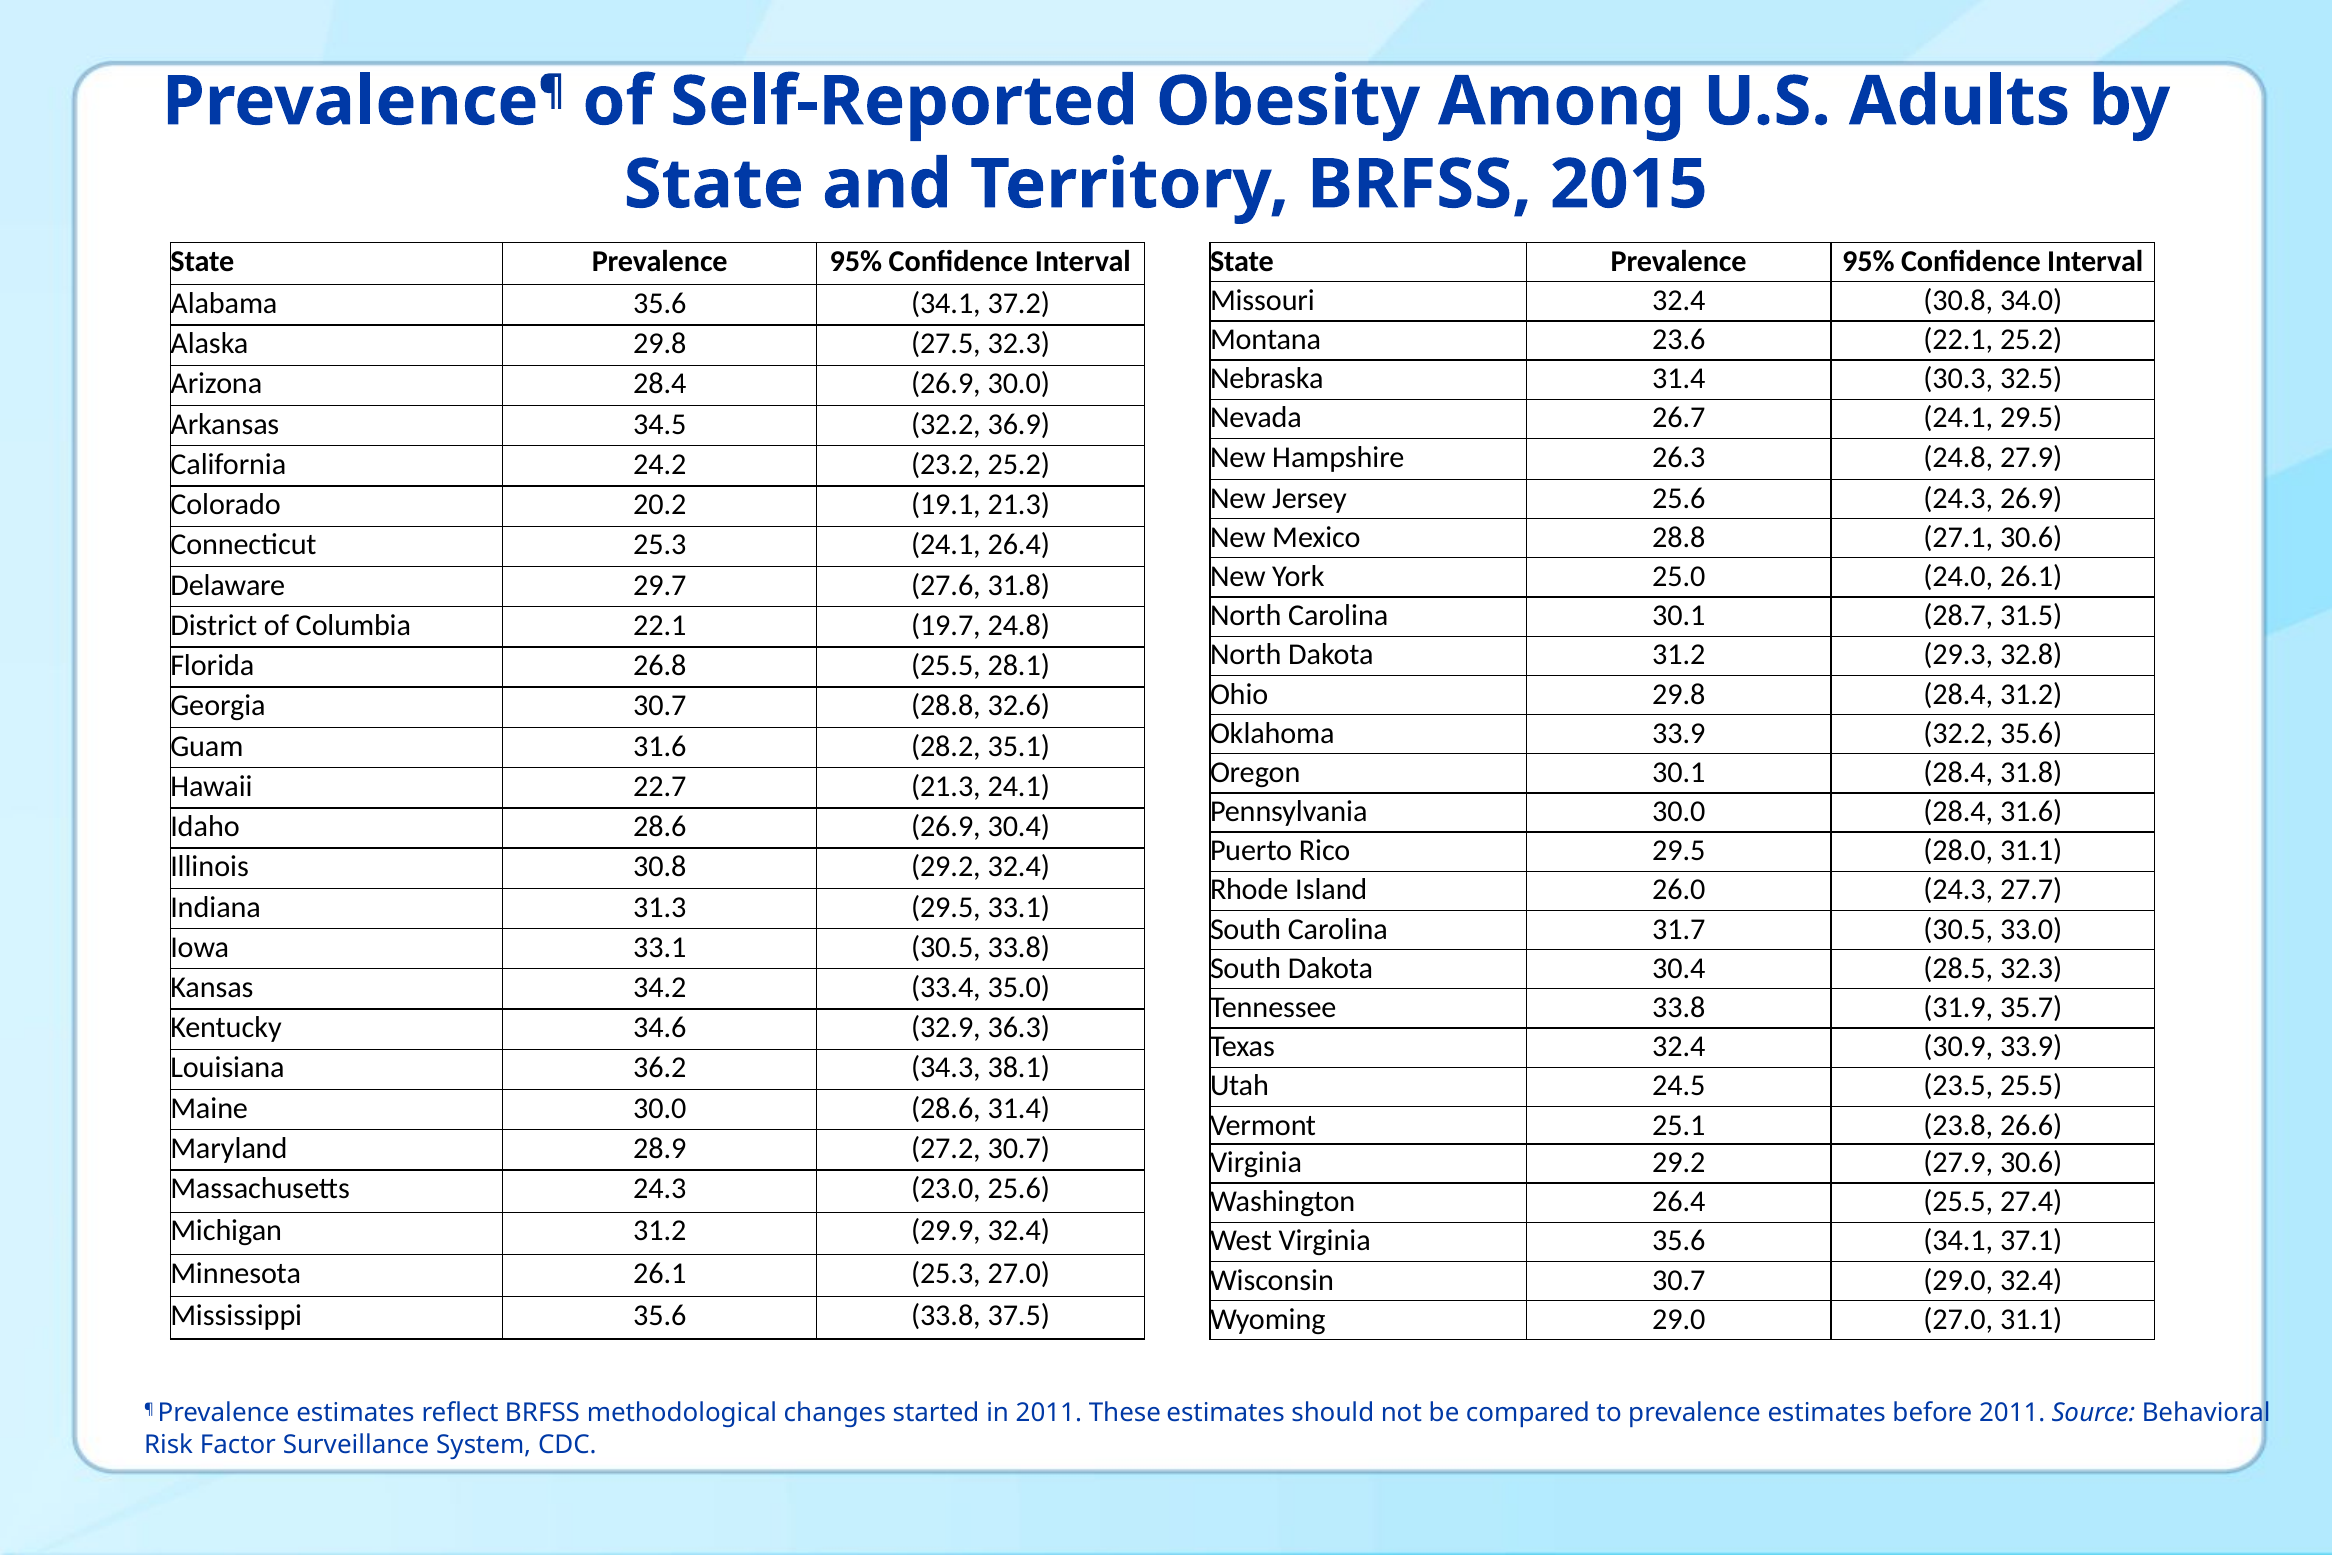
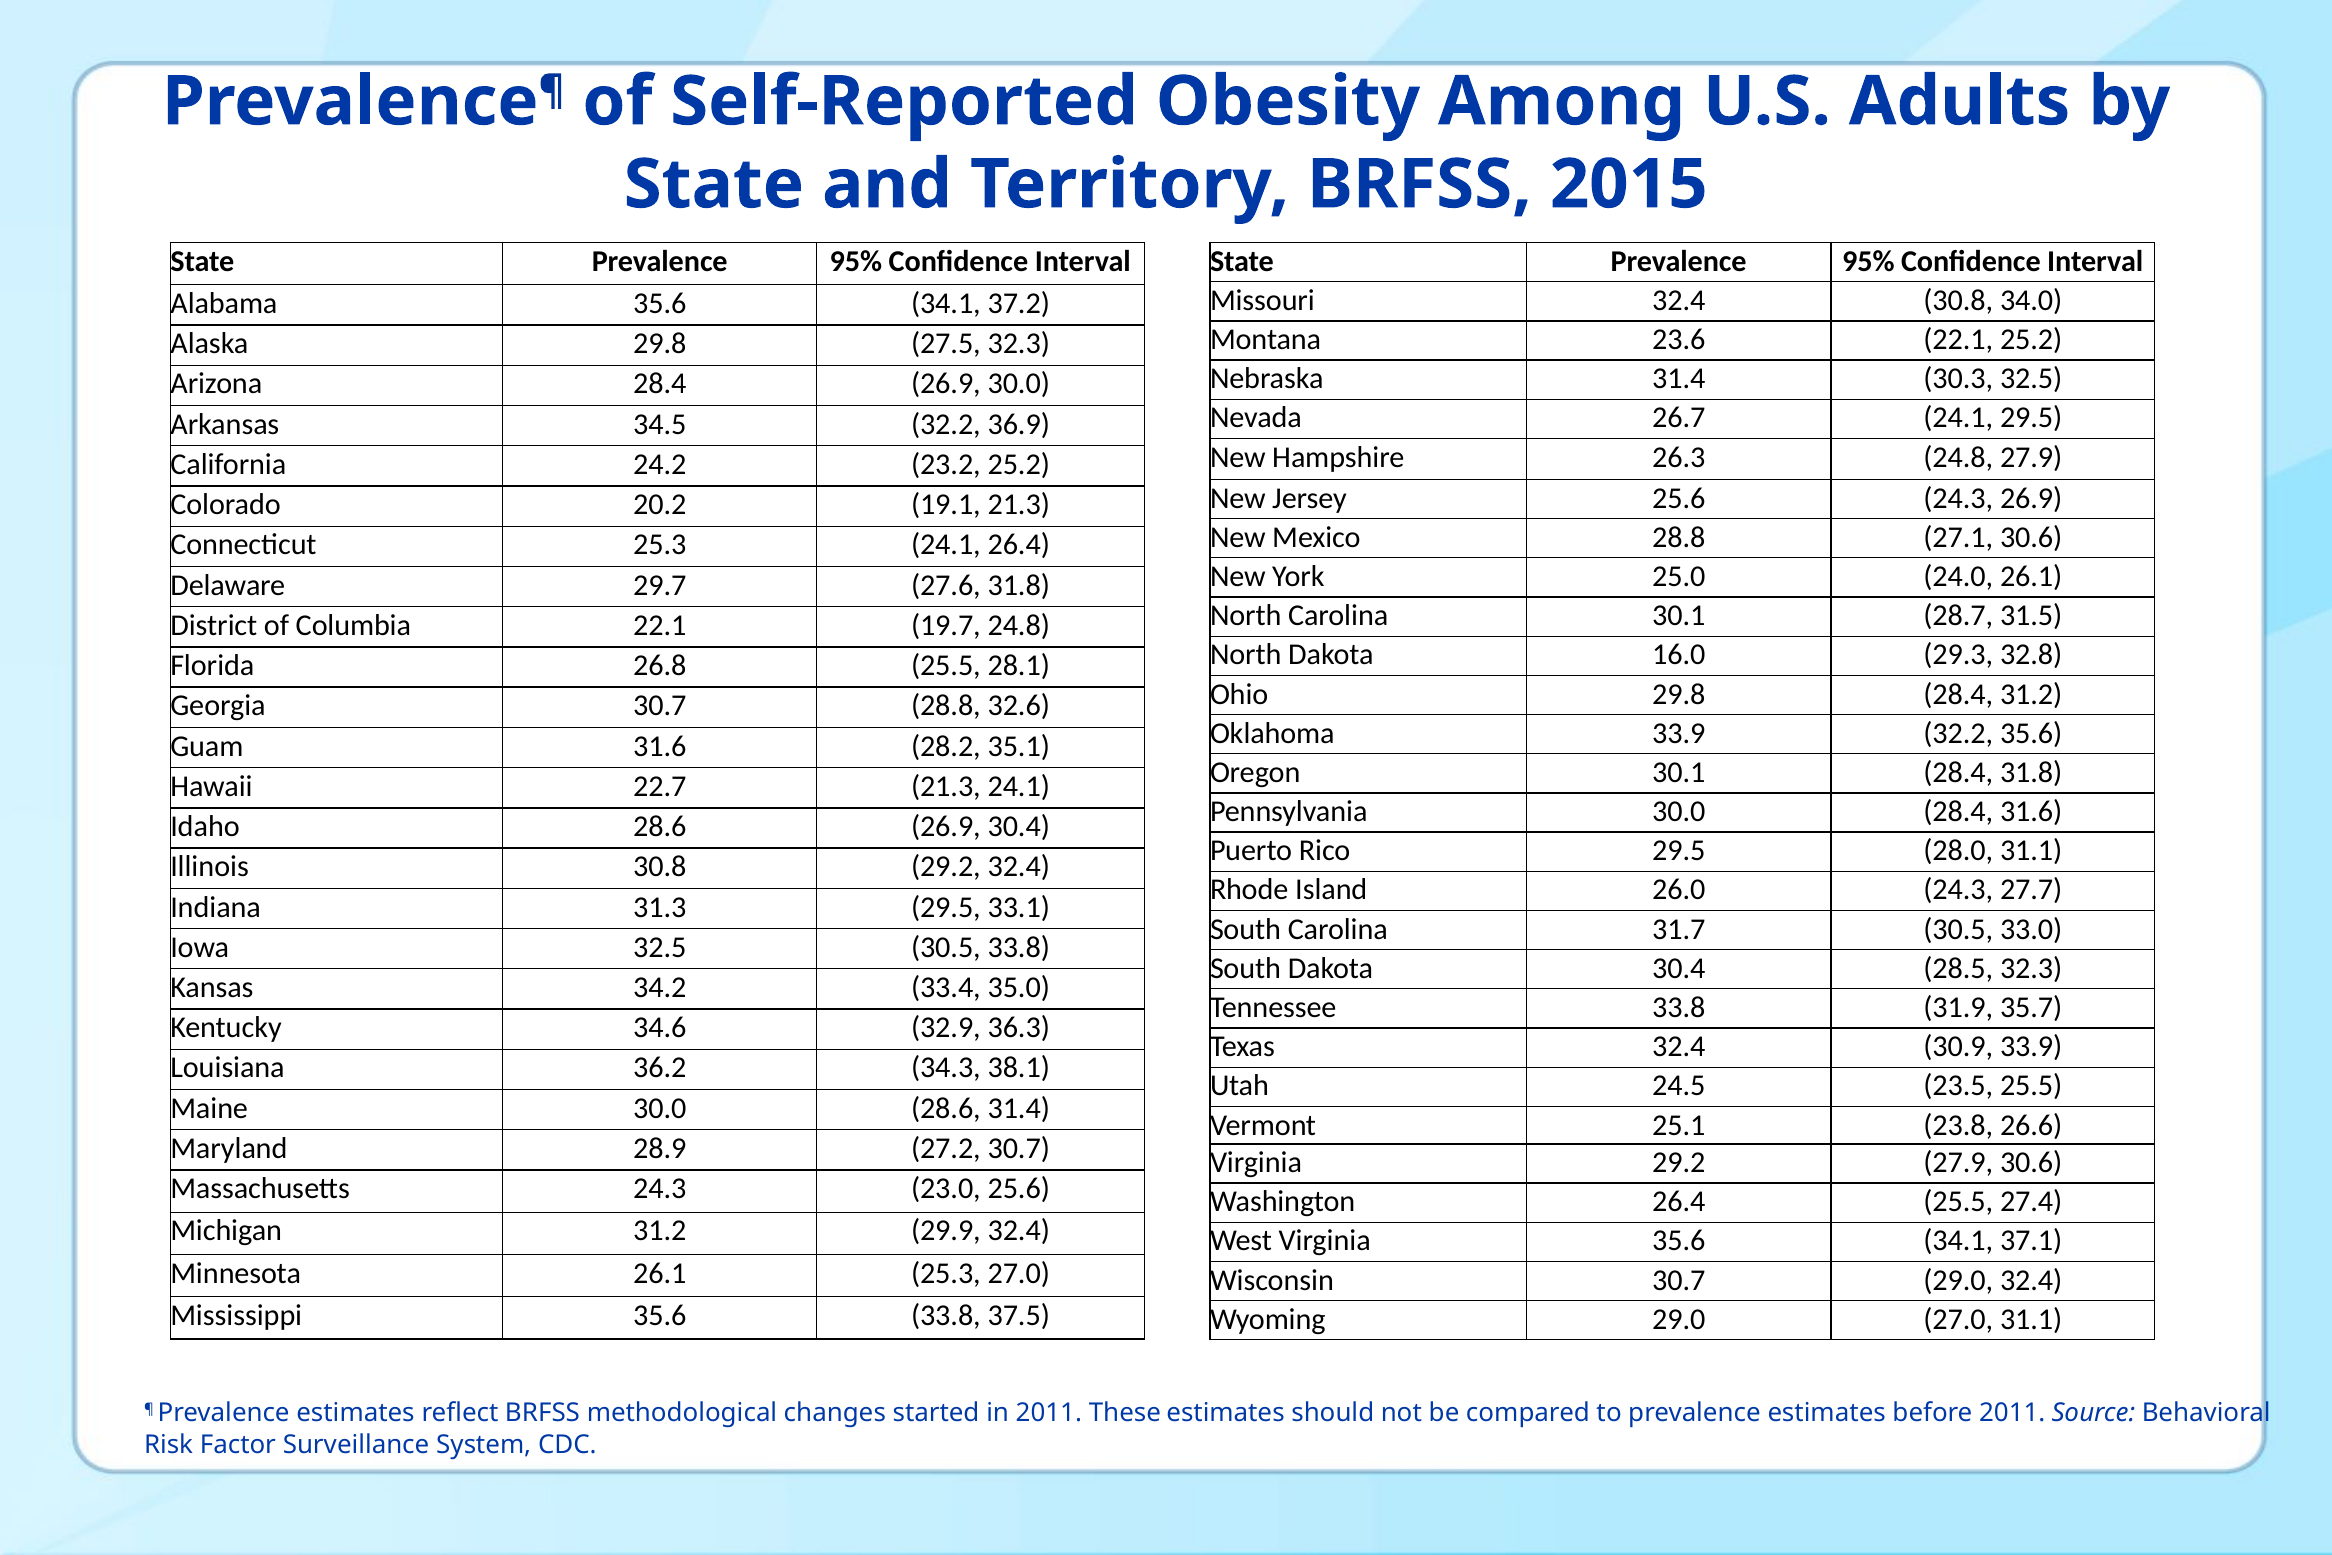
Dakota 31.2: 31.2 -> 16.0 (1679, 655)
Iowa 33.1: 33.1 -> 32.5 (660, 947)
